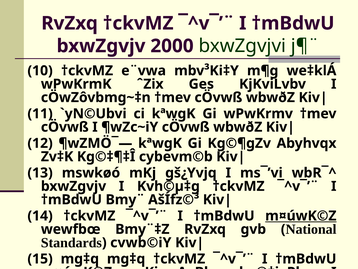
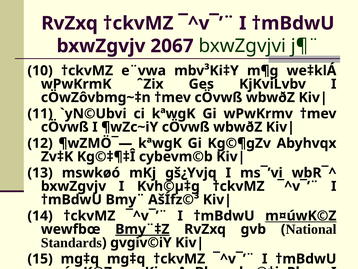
2000: 2000 -> 2067 (172, 46)
Bmy¨‡Z underline: none -> present (142, 229)
cvwb©iY: cvwb©iY -> gvgiv©iY (141, 242)
